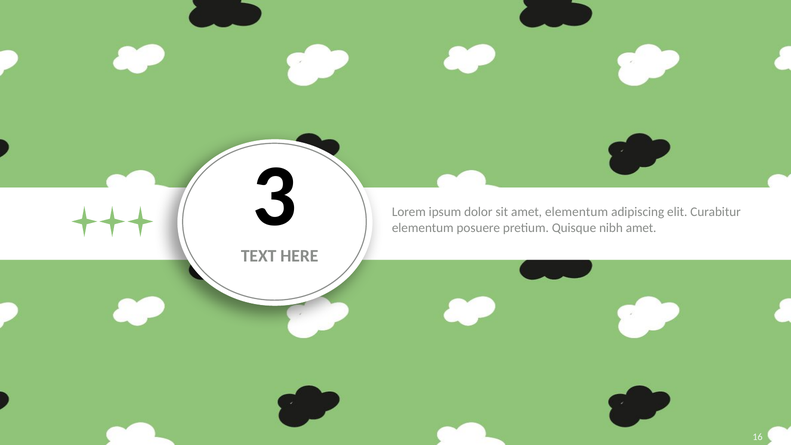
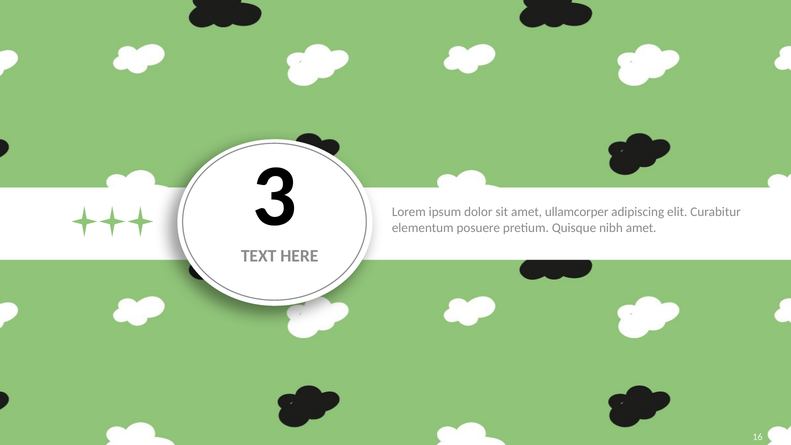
amet elementum: elementum -> ullamcorper (577, 212)
